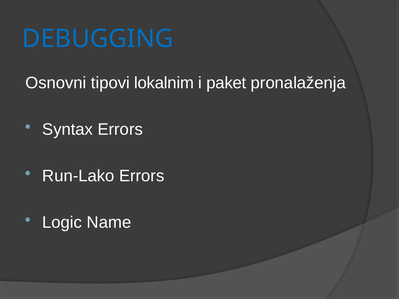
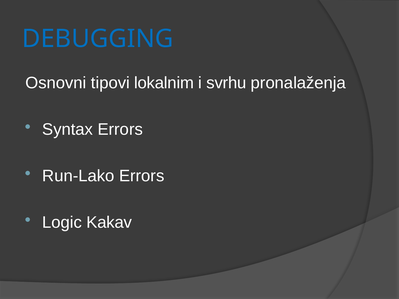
paket: paket -> svrhu (226, 83)
Name: Name -> Kakav (109, 223)
